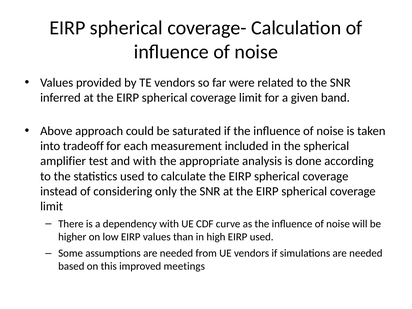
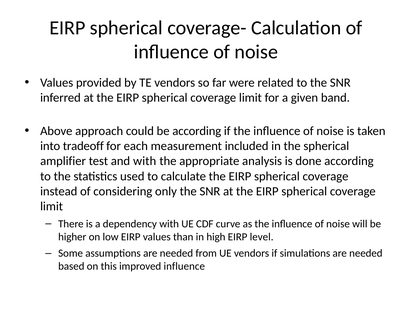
be saturated: saturated -> according (197, 131)
EIRP used: used -> level (262, 237)
improved meetings: meetings -> influence (184, 266)
